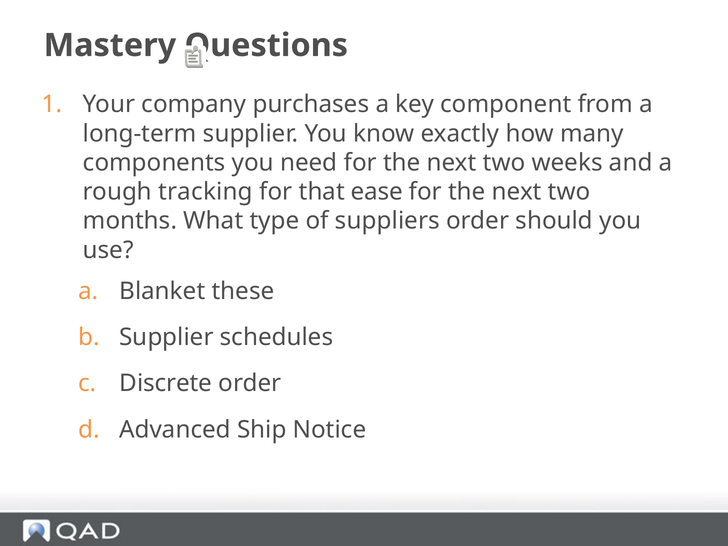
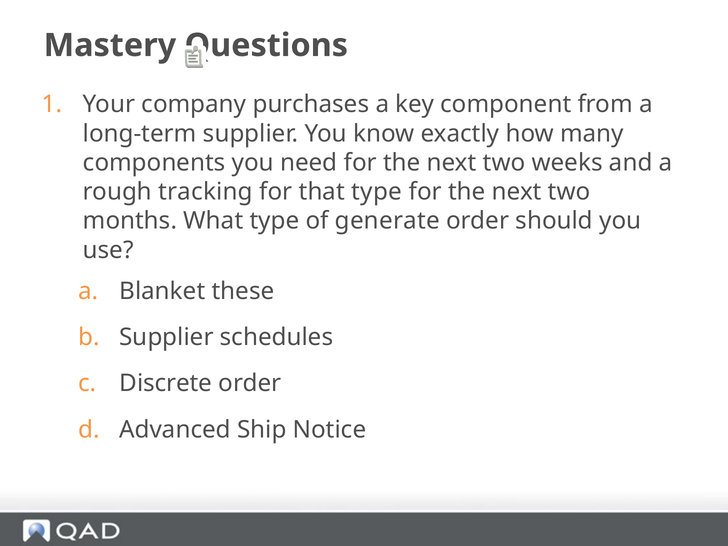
that ease: ease -> type (377, 192)
suppliers: suppliers -> generate (387, 221)
